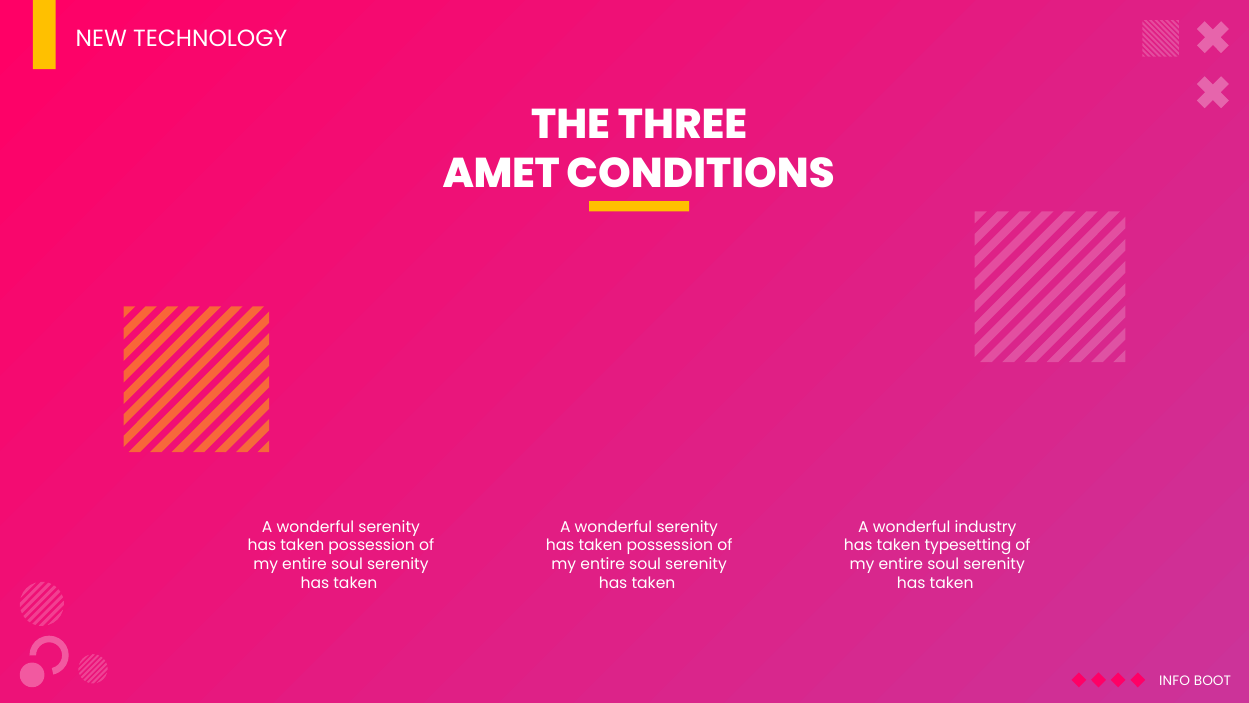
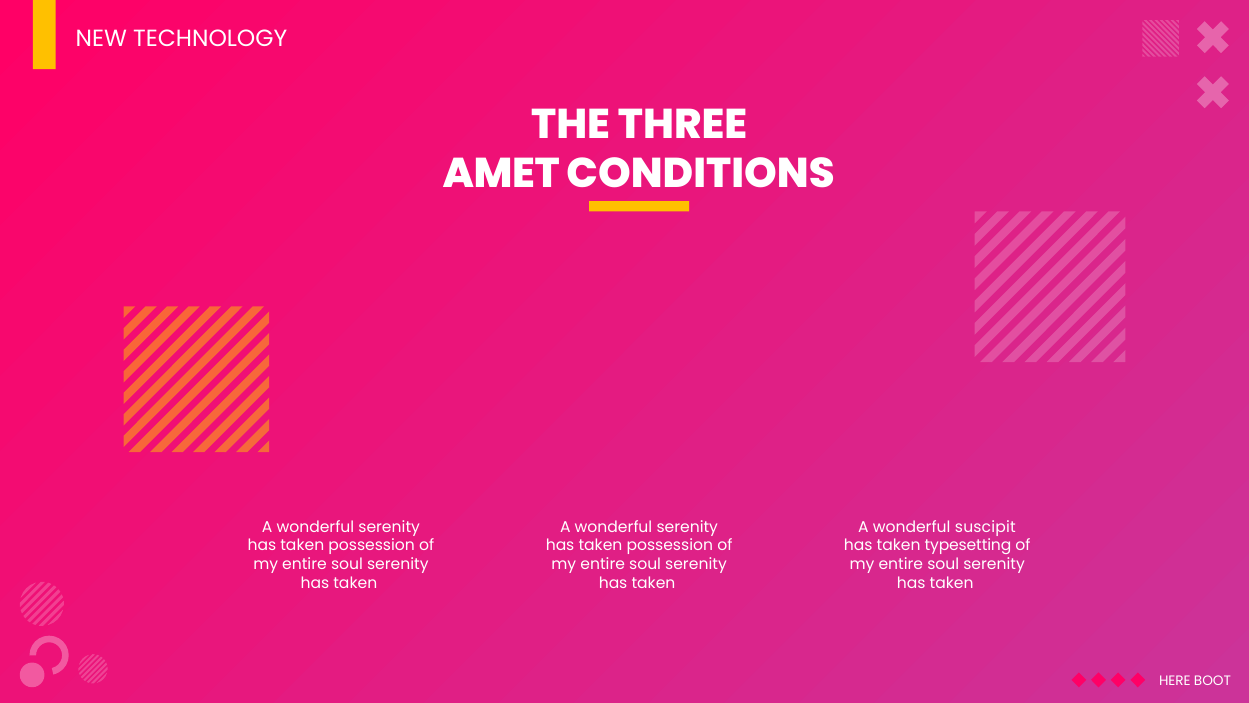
industry: industry -> suscipit (985, 527)
INFO: INFO -> HERE (1175, 681)
